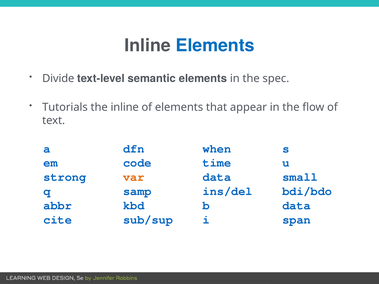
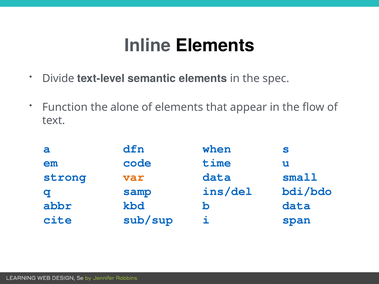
Elements colour: blue -> black (215, 46)
Tutorials: Tutorials -> Function (65, 107)
the inline: inline -> alone (125, 107)
